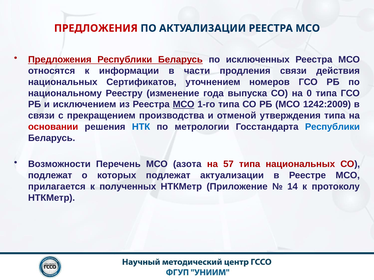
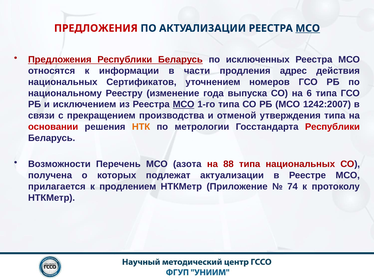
МСО underline: none -> present (308, 28)
продления связи: связи -> адрес (293, 71)
0: 0 -> 6 (309, 93)
1242:2009: 1242:2009 -> 1242:2007 (327, 105)
НТК colour: blue -> orange (141, 127)
Республики colour: blue -> red (332, 127)
57: 57 -> 88 (228, 164)
подлежат: подлежат -> получена (50, 176)
полученных: полученных -> продлением (128, 187)
14: 14 -> 74 (293, 187)
